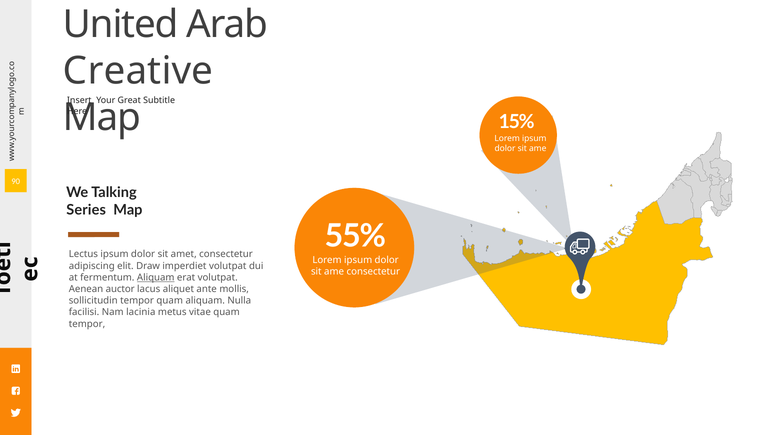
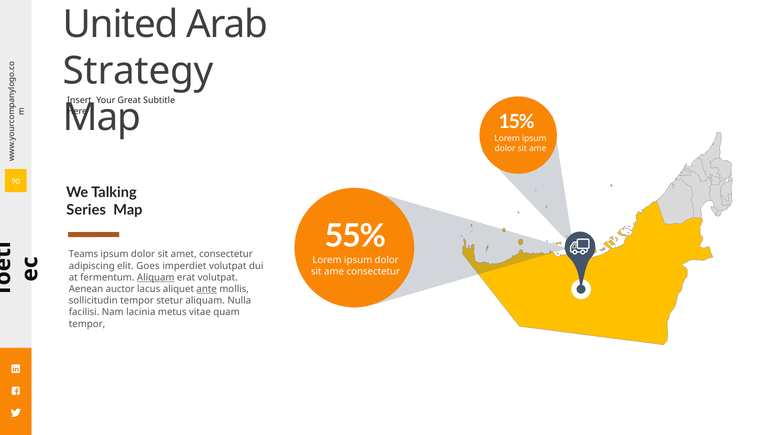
Creative: Creative -> Strategy (138, 71)
Lectus: Lectus -> Teams (83, 254)
Draw: Draw -> Goes (148, 266)
ante underline: none -> present (207, 289)
tempor quam: quam -> stetur (170, 301)
